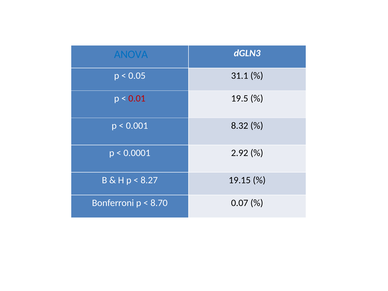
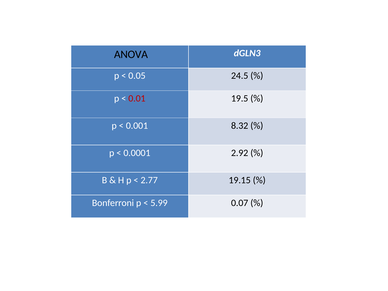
ANOVA colour: blue -> black (131, 54)
31.1: 31.1 -> 24.5 (240, 76)
8.27: 8.27 -> 2.77 (149, 180)
8.70: 8.70 -> 5.99 (159, 203)
